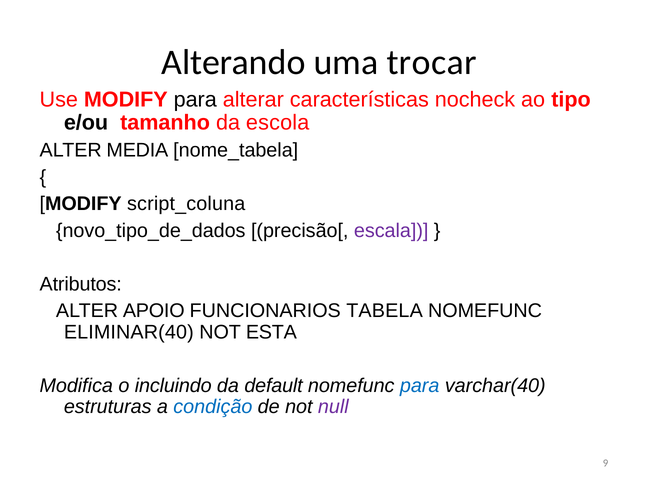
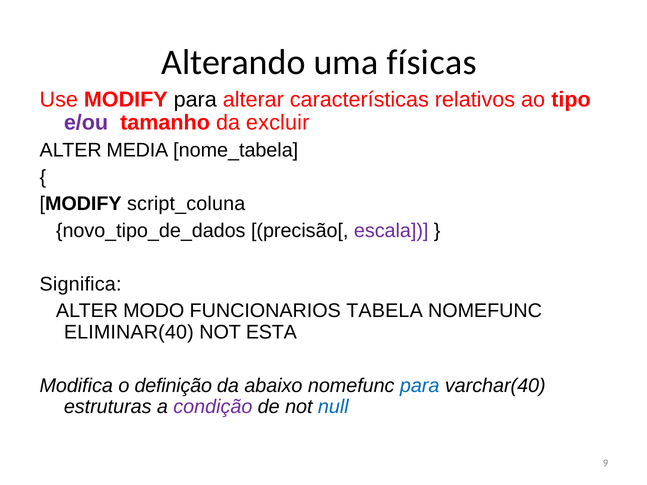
trocar: trocar -> físicas (432, 62)
nocheck: nocheck -> relativos (475, 99)
e/ou colour: black -> purple (86, 123)
escola: escola -> excluir (278, 123)
Atributos: Atributos -> Significa (81, 284)
APOIO: APOIO -> MODO (154, 311)
incluindo: incluindo -> definição (173, 386)
default: default -> abaixo (273, 386)
condição colour: blue -> purple (213, 407)
null colour: purple -> blue (333, 407)
